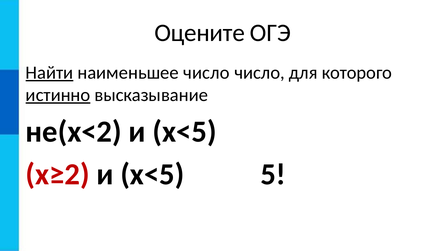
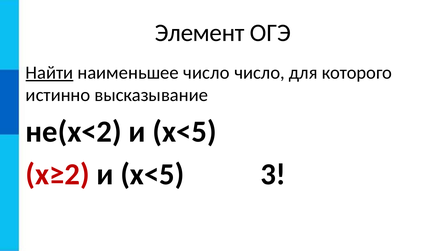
Оцените: Оцените -> Элемент (200, 33)
истинно underline: present -> none (58, 95)
5: 5 -> 3 (273, 174)
